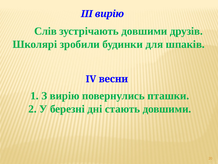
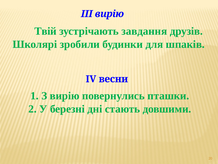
Слів: Слів -> Твій (45, 31)
зустрічають довшими: довшими -> завдання (144, 31)
